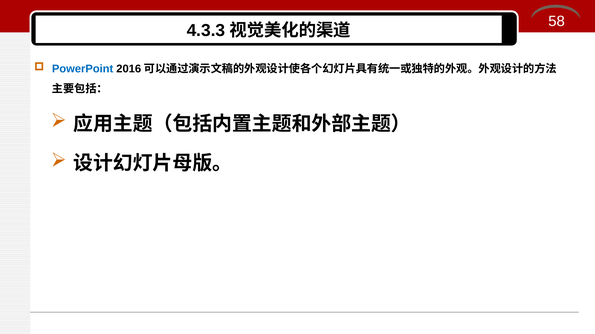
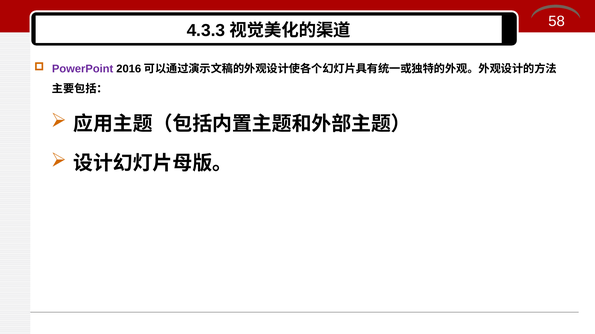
PowerPoint colour: blue -> purple (83, 69)
